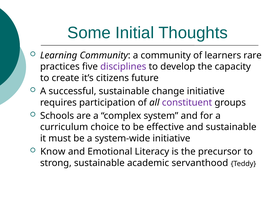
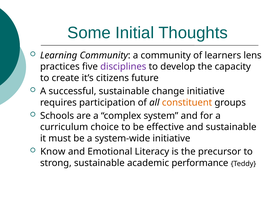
rare: rare -> lens (253, 55)
constituent colour: purple -> orange (187, 102)
servanthood: servanthood -> performance (200, 163)
